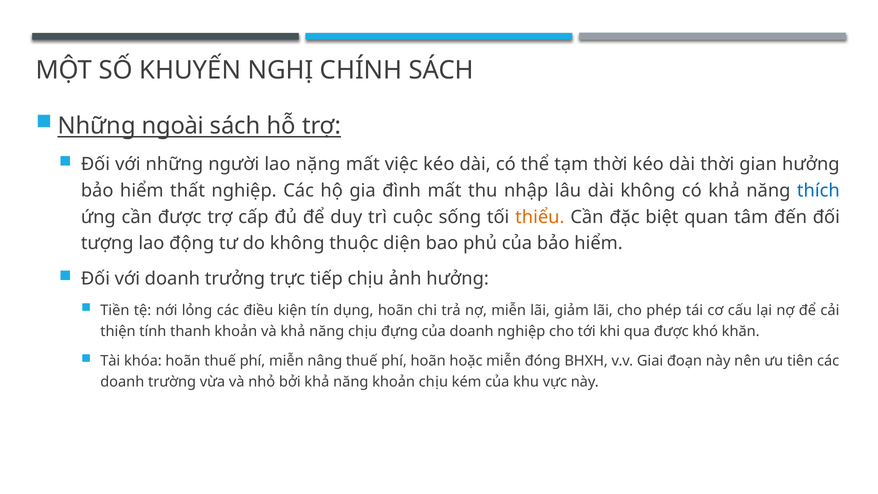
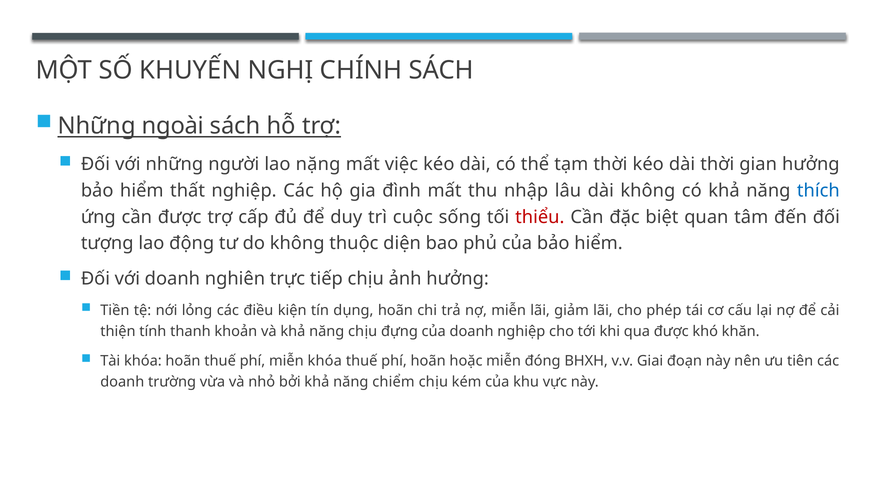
thiểu colour: orange -> red (540, 217)
trưởng: trưởng -> nghiên (235, 279)
miễn nâng: nâng -> khóa (325, 361)
năng khoản: khoản -> chiểm (393, 382)
